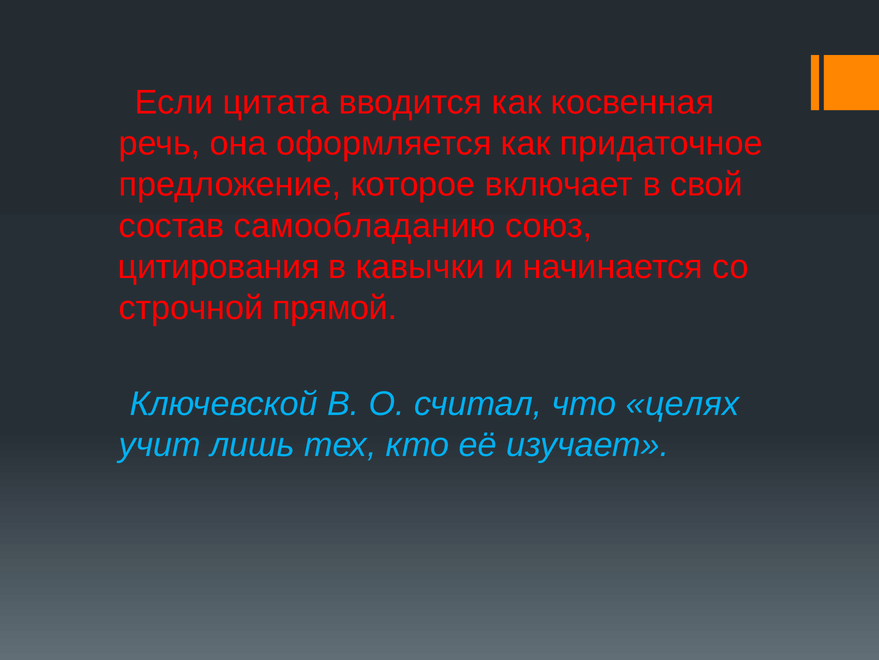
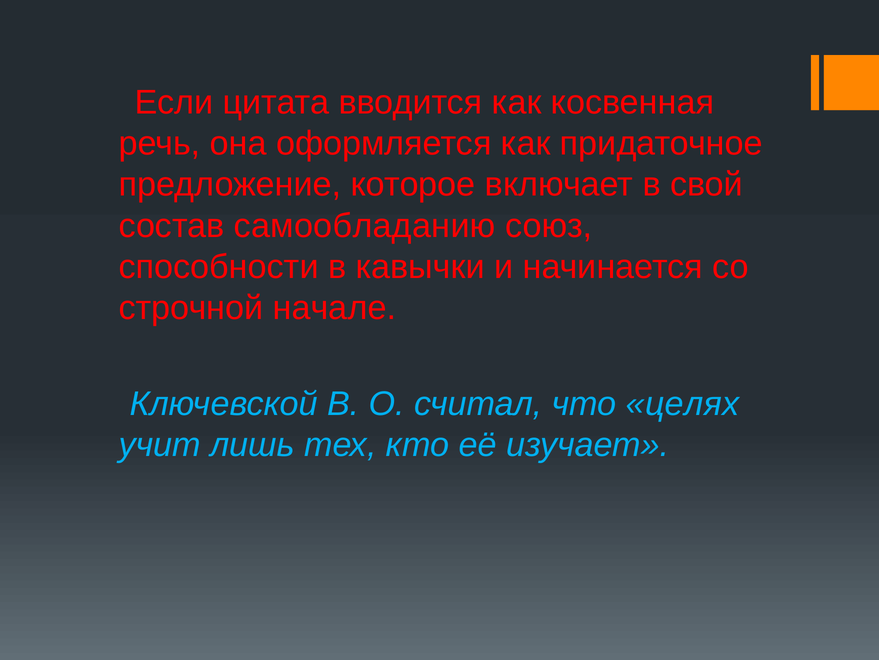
цитирования: цитирования -> способности (219, 267)
прямой: прямой -> начале (334, 308)
